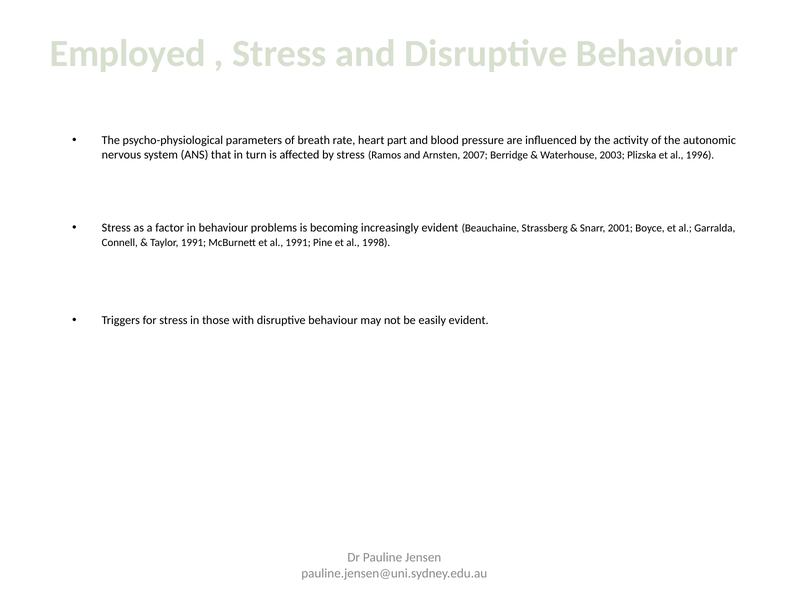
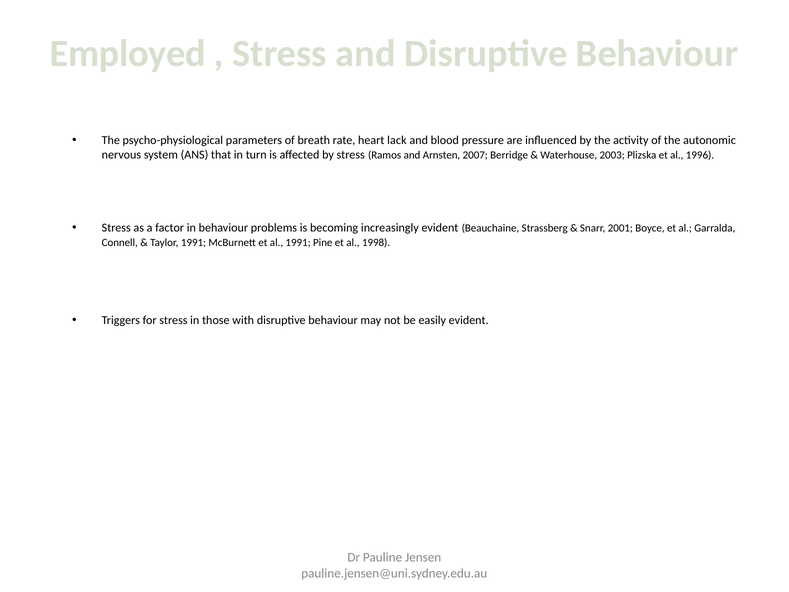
part: part -> lack (397, 140)
